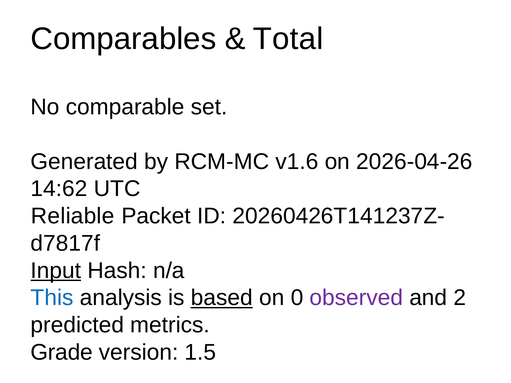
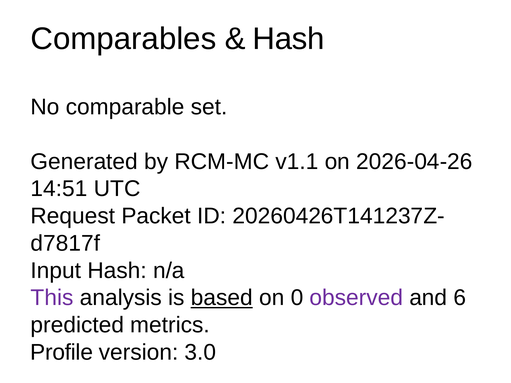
Total: Total -> Hash (288, 39)
v1.6: v1.6 -> v1.1 (297, 162)
14:62: 14:62 -> 14:51 (59, 189)
Reliable: Reliable -> Request (73, 216)
Input underline: present -> none (56, 271)
This colour: blue -> purple (52, 298)
2: 2 -> 6 (460, 298)
Grade: Grade -> Profile (62, 352)
1.5: 1.5 -> 3.0 (200, 352)
